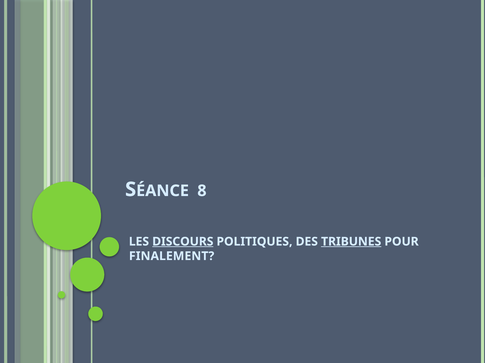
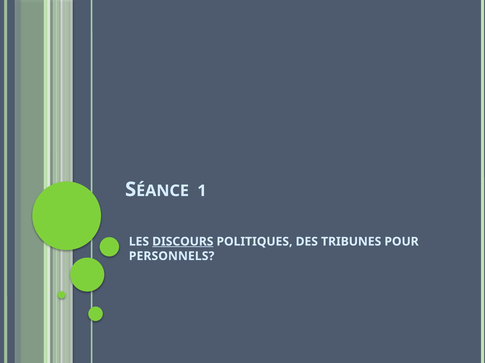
8: 8 -> 1 (202, 191)
TRIBUNES underline: present -> none (351, 242)
FINALEMENT: FINALEMENT -> PERSONNELS (172, 257)
